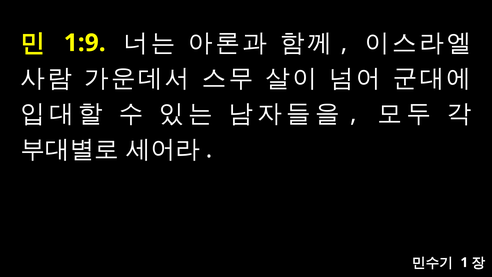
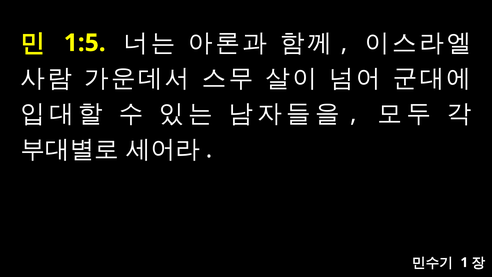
1:9: 1:9 -> 1:5 (85, 43)
